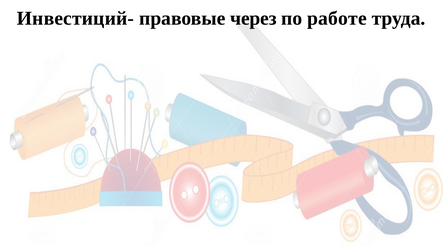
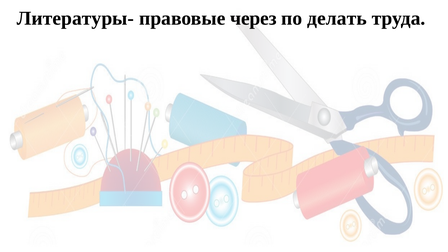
Инвестиций-: Инвестиций- -> Литературы- (76, 18)
работе: работе -> делать (337, 18)
